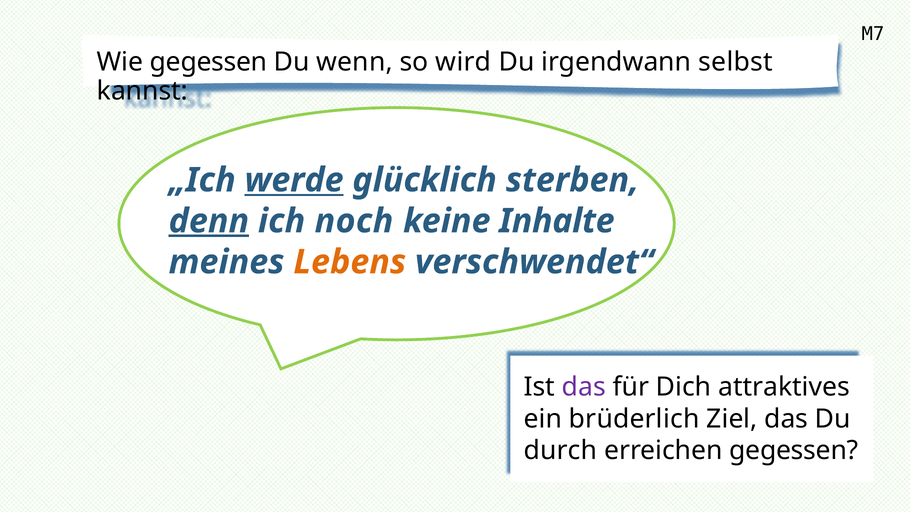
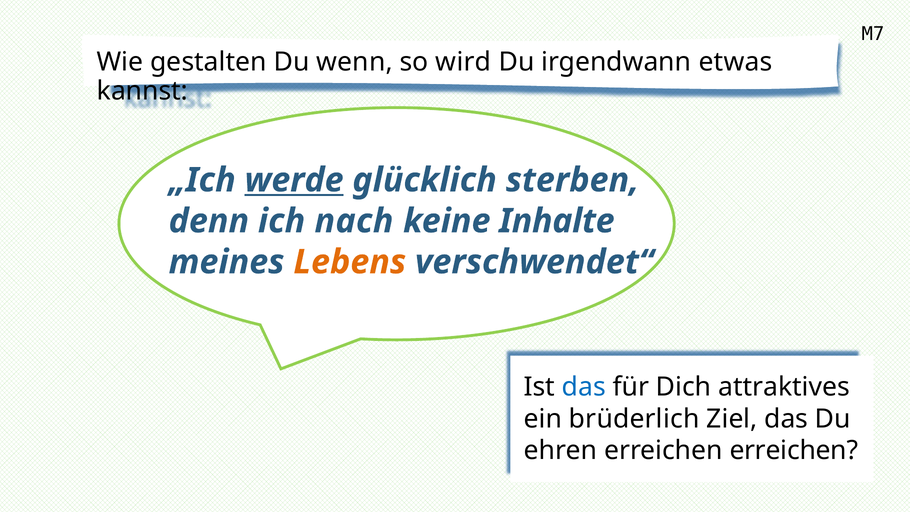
Wie gegessen: gegessen -> gestalten (208, 62)
selbst: selbst -> etwas (736, 62)
denn underline: present -> none (209, 221)
noch: noch -> nach (354, 221)
das colour: purple -> blue (584, 387)
durch: durch -> ehren (561, 451)
erreichen gegessen: gegessen -> erreichen (794, 451)
